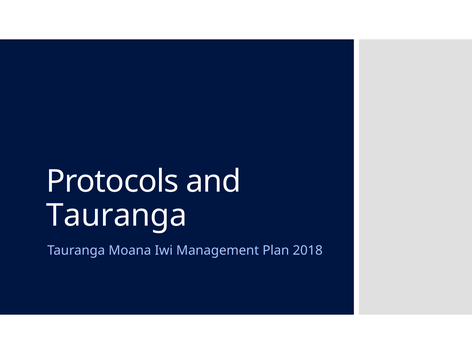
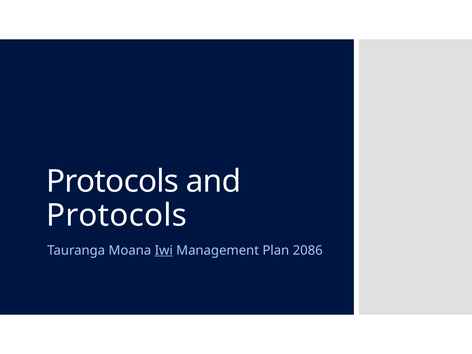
Tauranga: Tauranga -> Protocols (117, 215)
Iwi underline: none -> present (164, 250)
2018: 2018 -> 2086 (308, 250)
